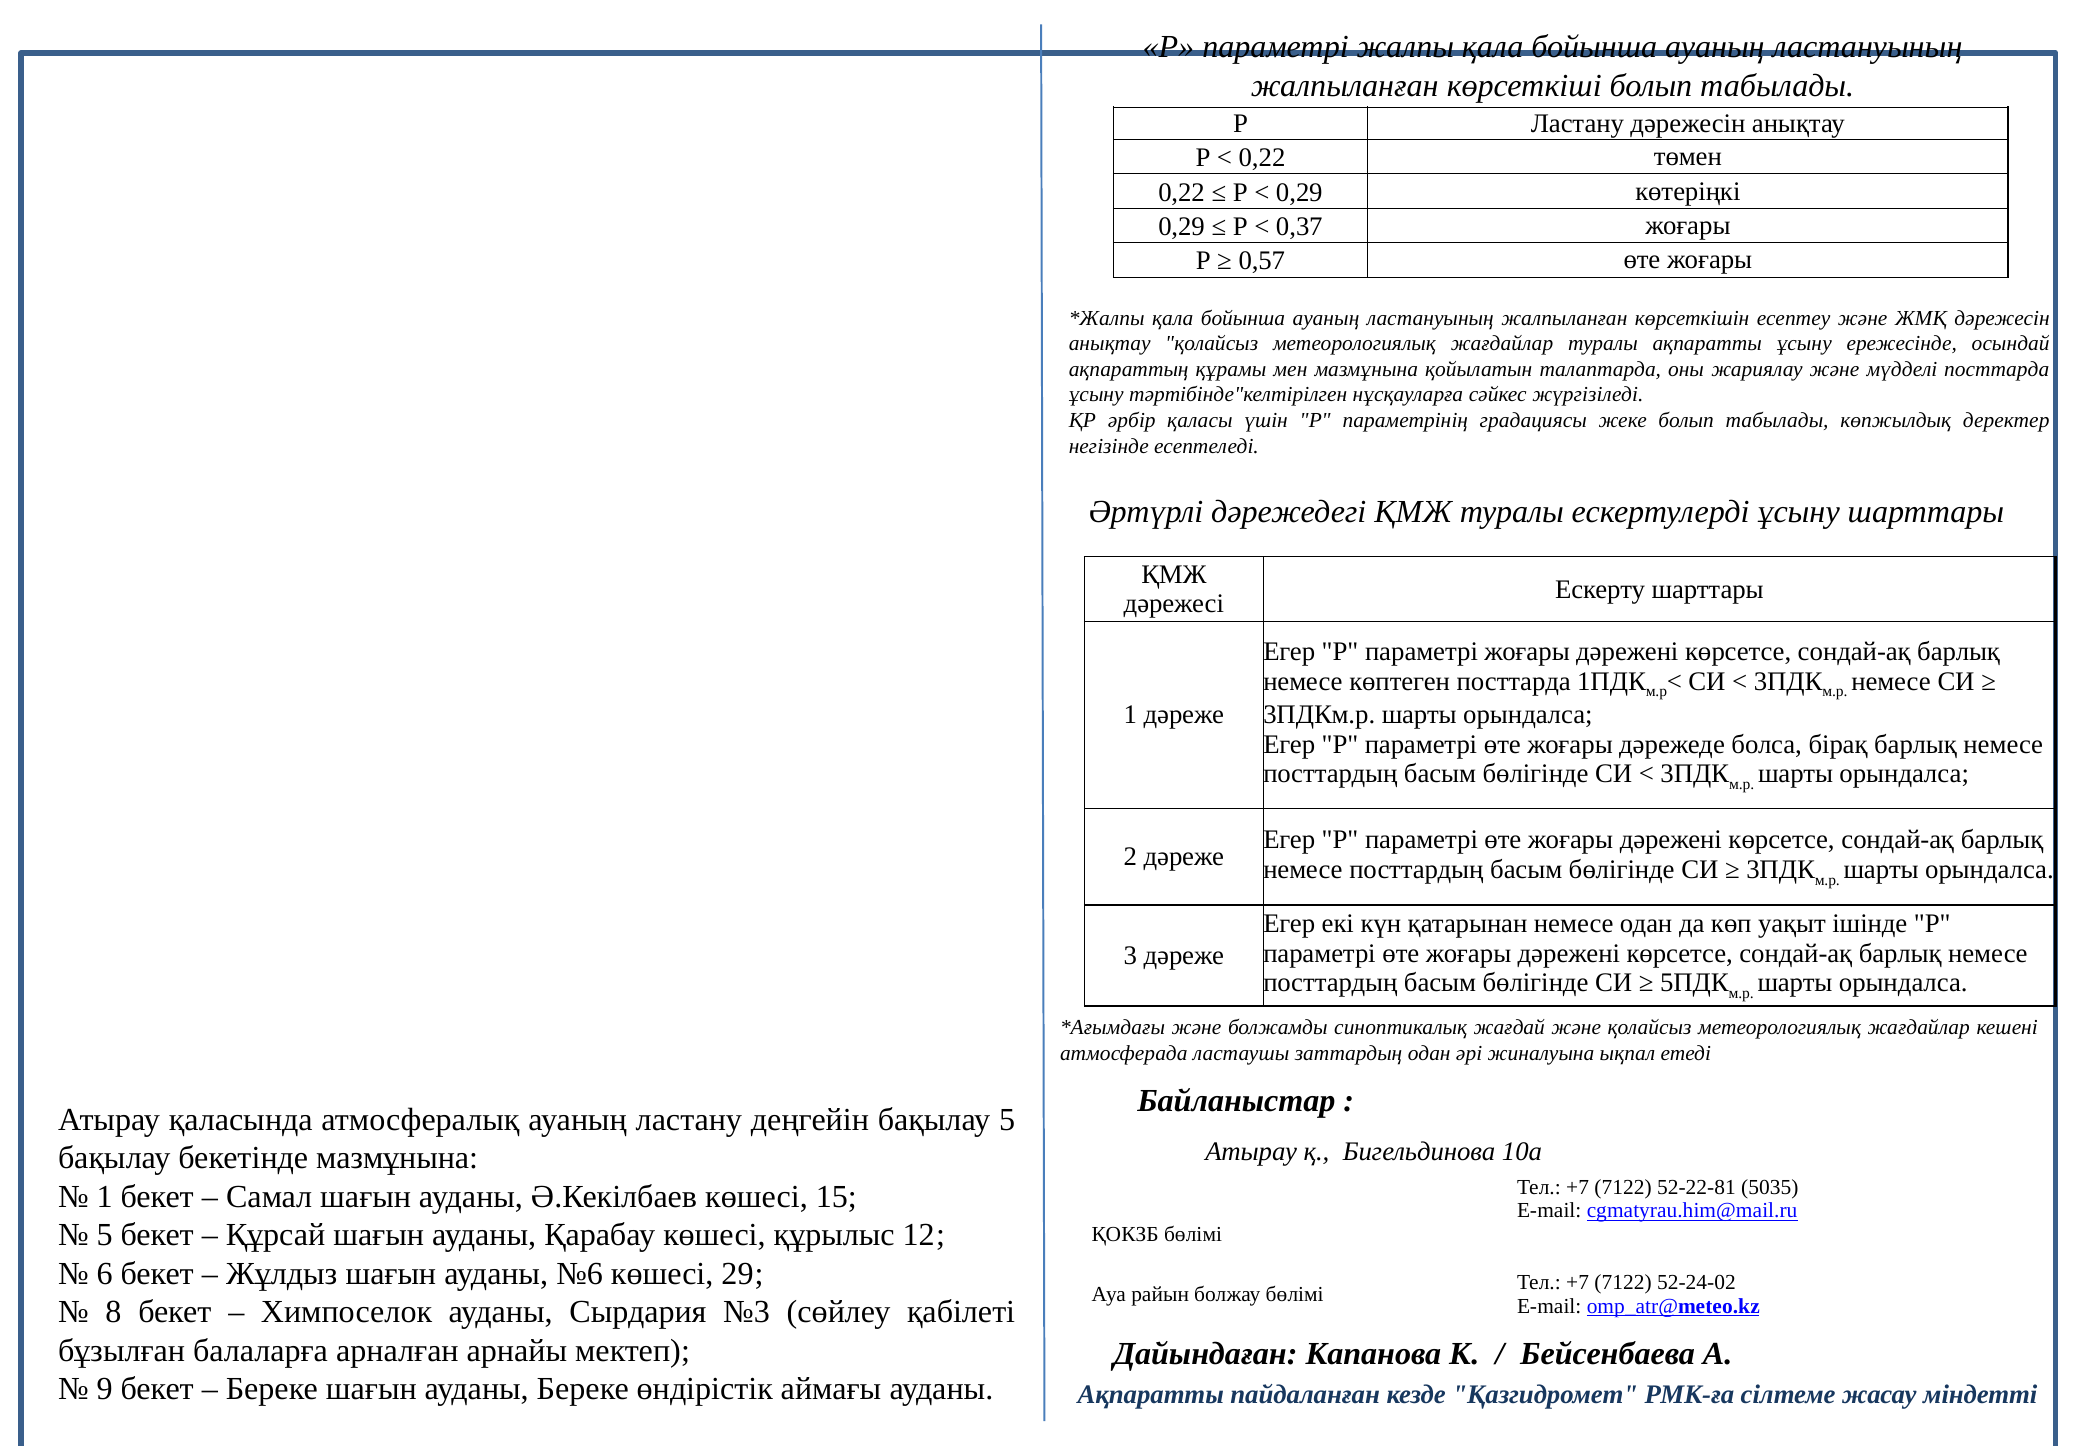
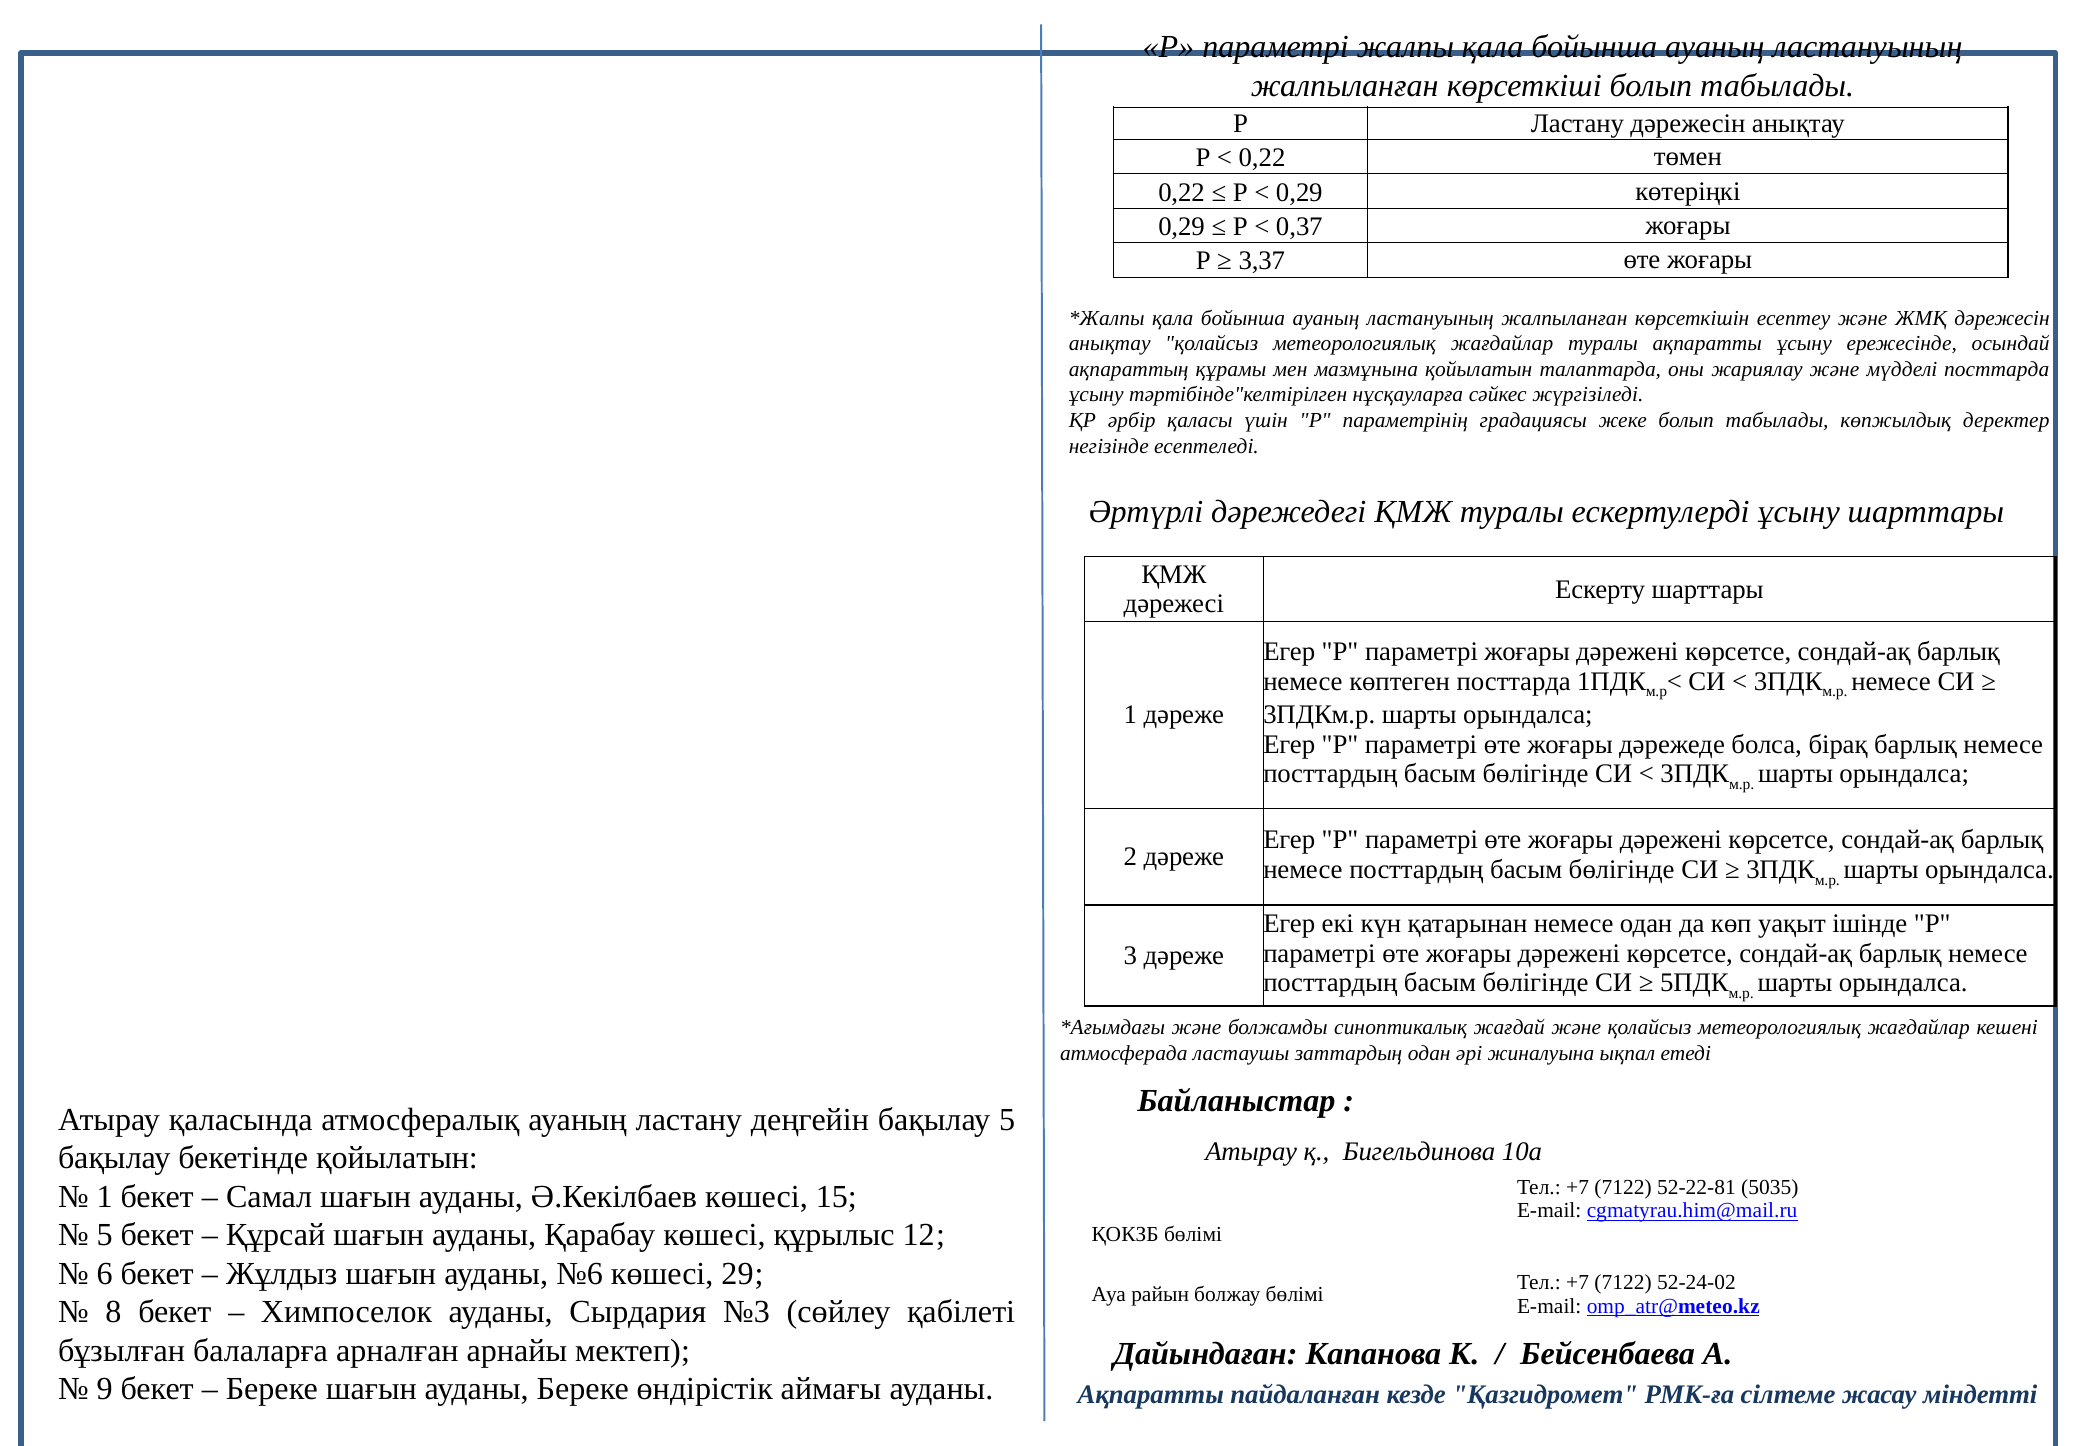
0,57: 0,57 -> 3,37 (1262, 261)
бекетінде мазмұнына: мазмұнына -> қойылатын (397, 1158)
